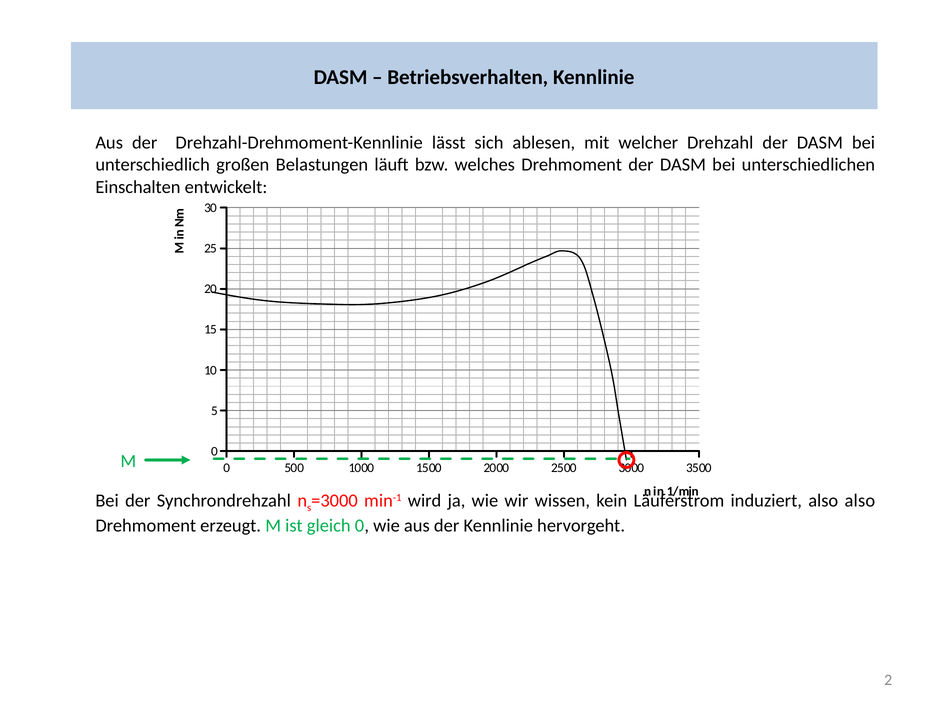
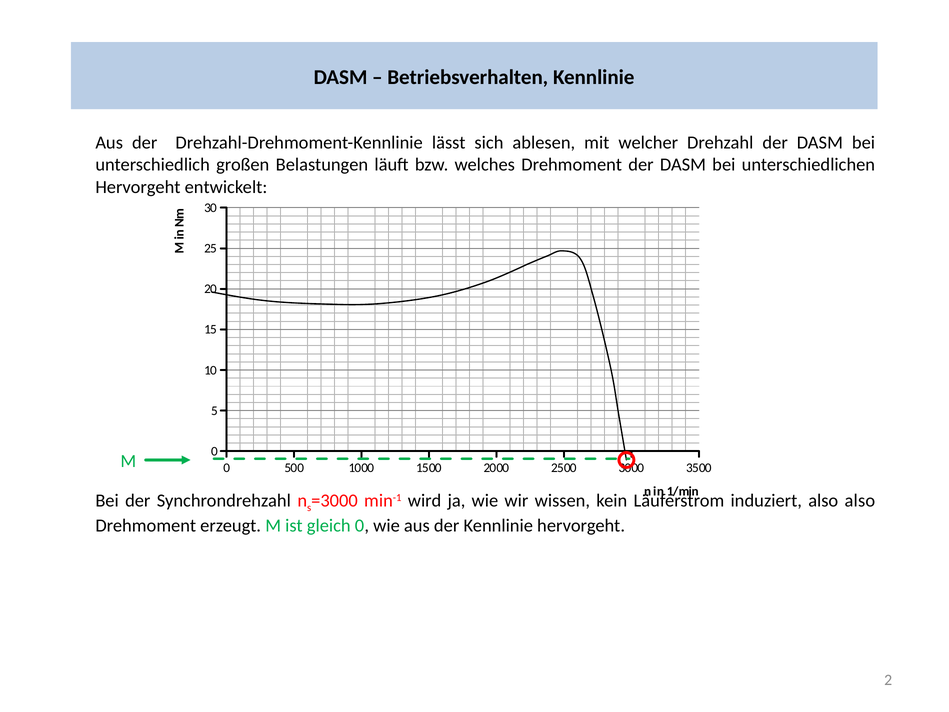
Einschalten: Einschalten -> Hervorgeht (138, 187)
